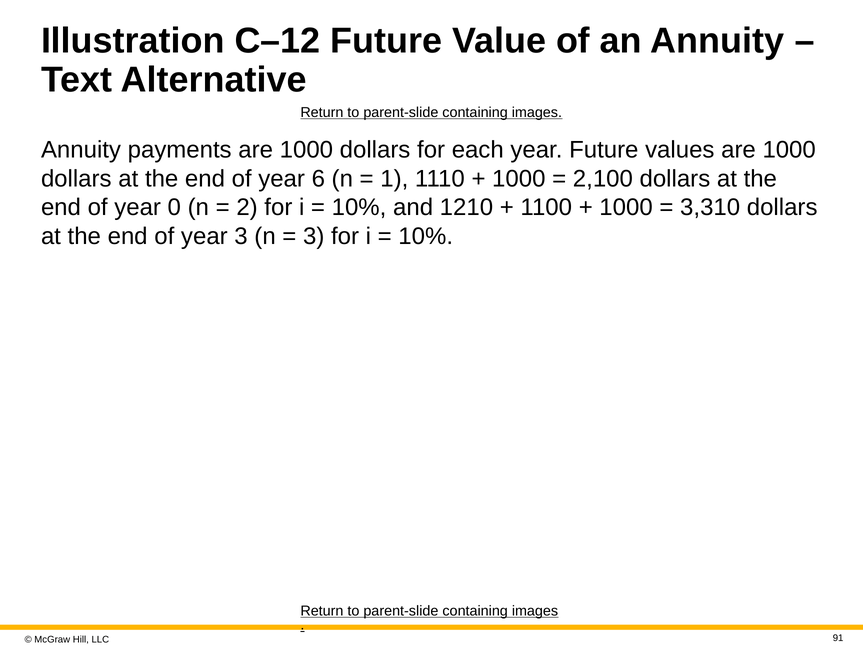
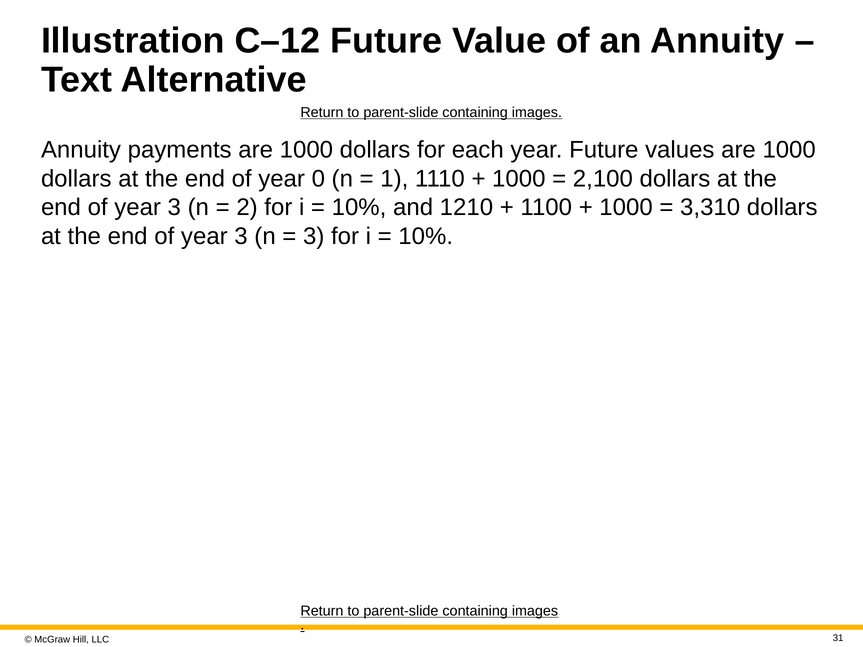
6: 6 -> 0 (318, 179)
0: 0 -> 3 (174, 207)
91: 91 -> 31 (838, 638)
